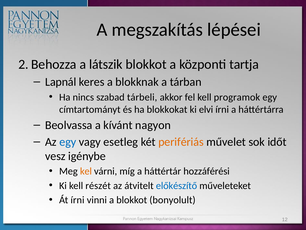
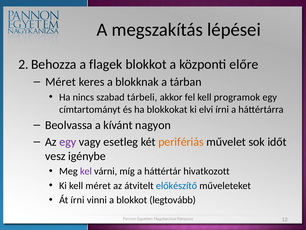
látszik: látszik -> flagek (106, 64)
tartja: tartja -> előre (244, 64)
Lapnál: Lapnál -> Méret (61, 82)
egy colour: blue -> purple (68, 142)
kel colour: orange -> purple (86, 171)
hozzáférési: hozzáférési -> hivatkozott (207, 171)
kell részét: részét -> méret (98, 185)
bonyolult: bonyolult -> legtovább (173, 200)
